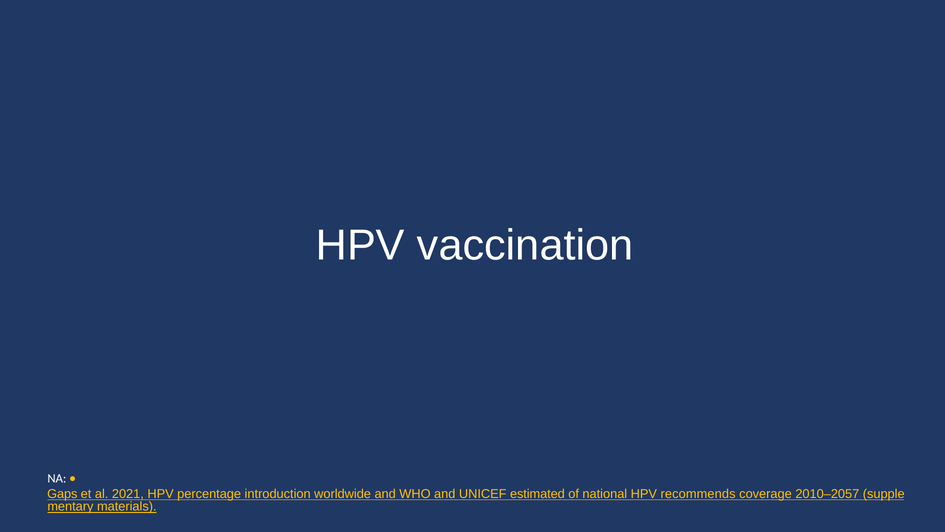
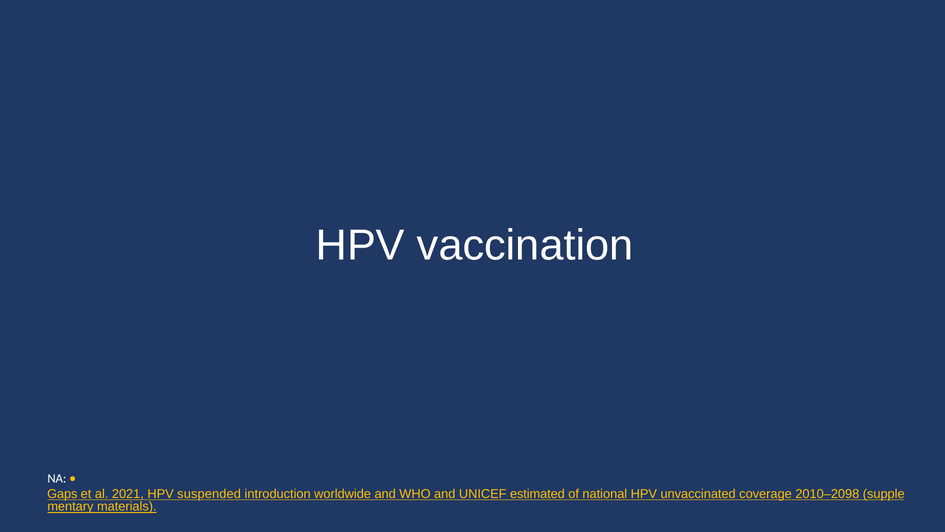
percentage: percentage -> suspended (209, 494)
recommends: recommends -> unvaccinated (698, 494)
2010–2057: 2010–2057 -> 2010–2098 (827, 494)
